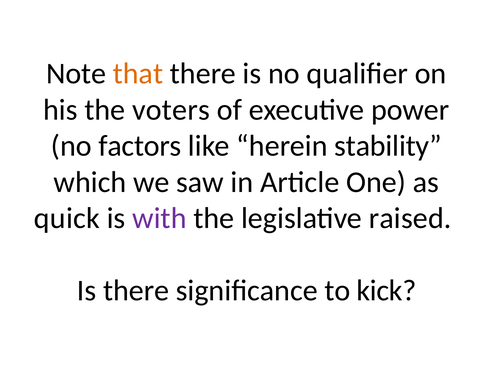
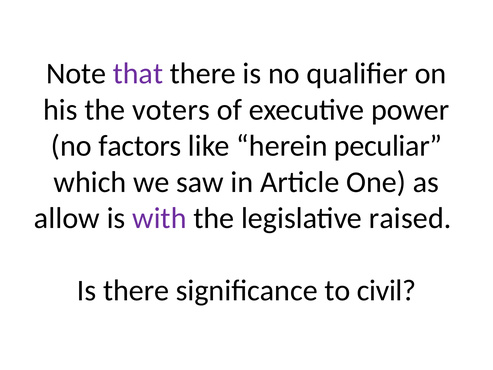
that colour: orange -> purple (138, 74)
stability: stability -> peculiar (388, 146)
quick: quick -> allow (67, 218)
kick: kick -> civil (386, 290)
